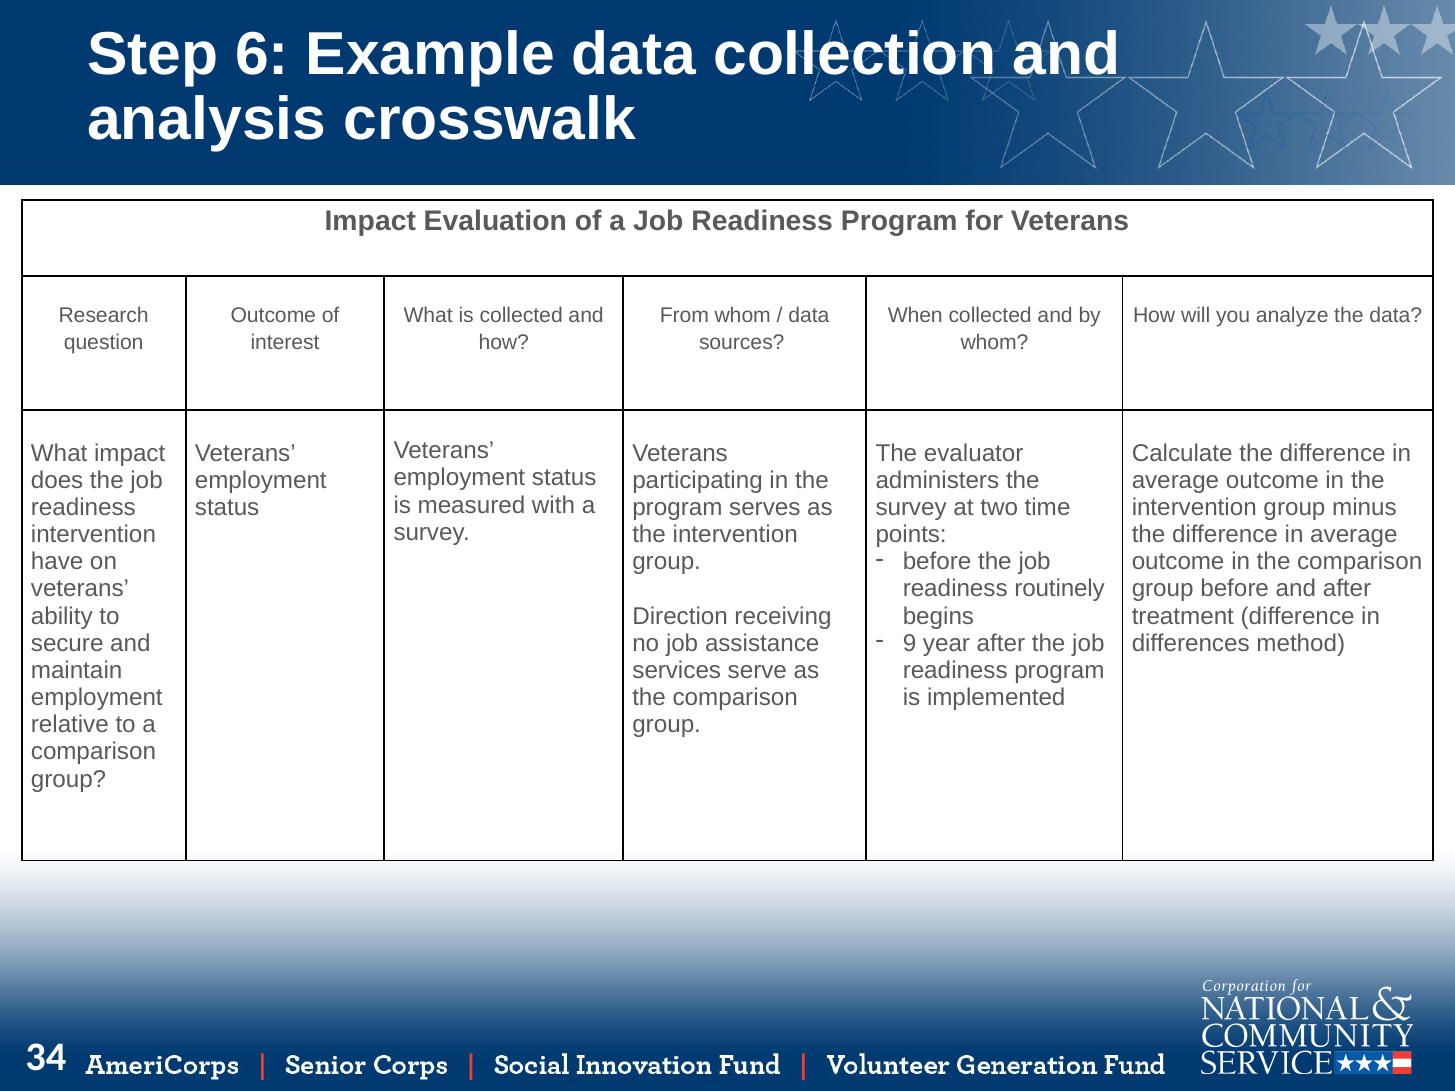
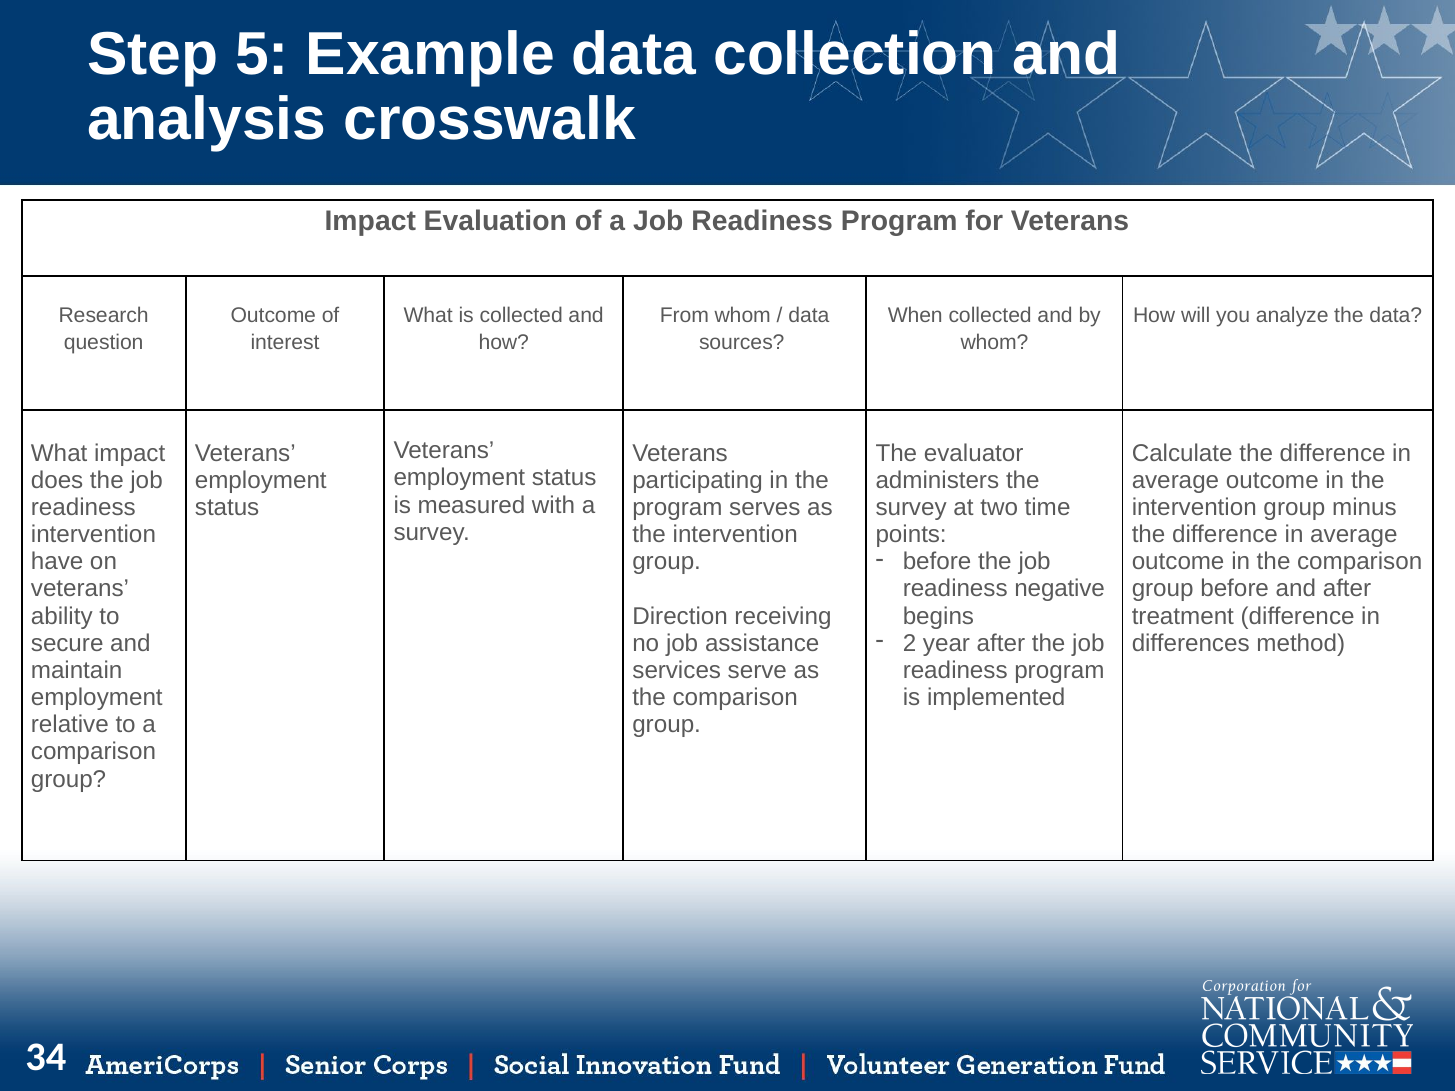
6: 6 -> 5 (262, 54)
routinely: routinely -> negative (1060, 589)
9: 9 -> 2 (910, 643)
